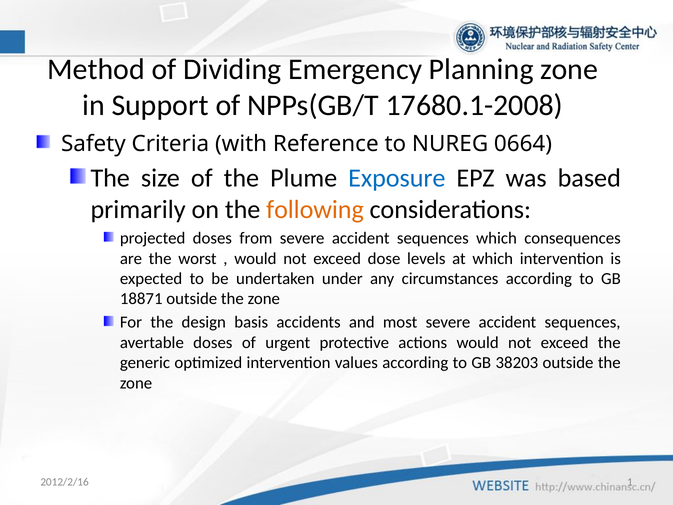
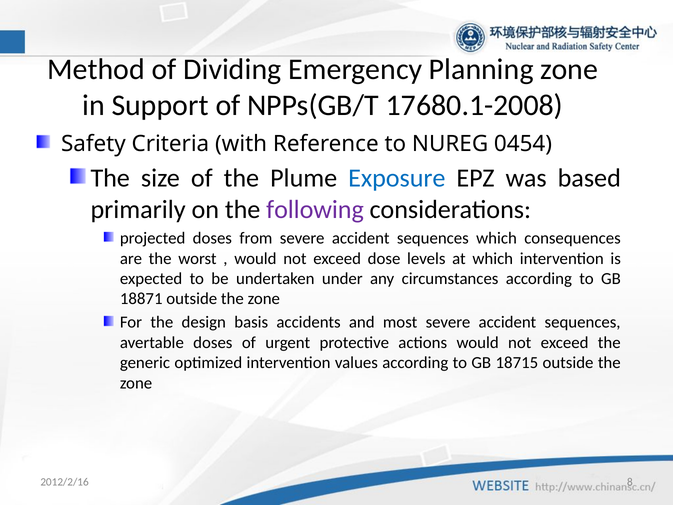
0664: 0664 -> 0454 (523, 144)
following colour: orange -> purple (315, 210)
38203: 38203 -> 18715 (517, 363)
1: 1 -> 8 (630, 482)
